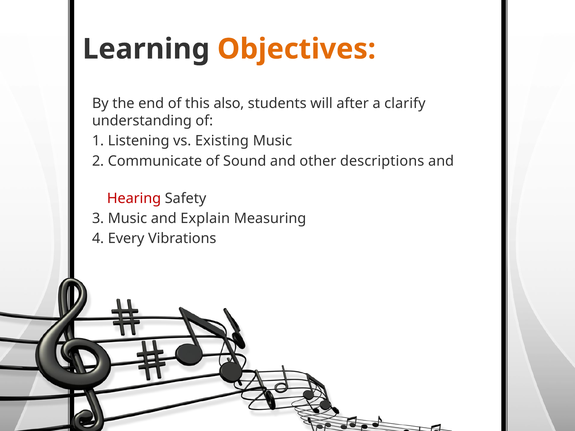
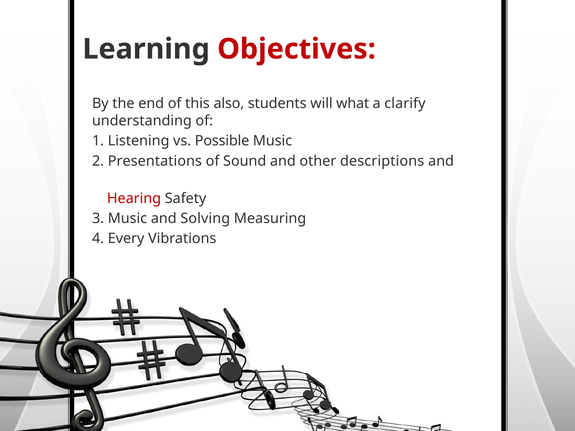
Objectives colour: orange -> red (297, 49)
after: after -> what (353, 104)
Existing: Existing -> Possible (222, 141)
Communicate: Communicate -> Presentations (155, 161)
Explain: Explain -> Solving (205, 219)
